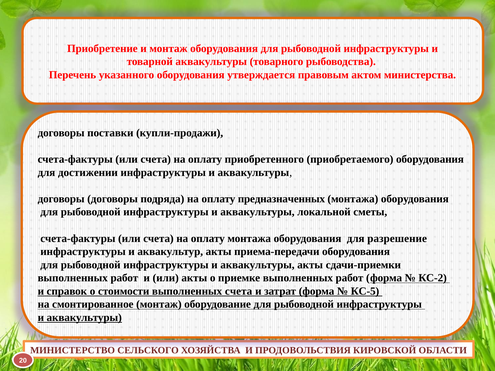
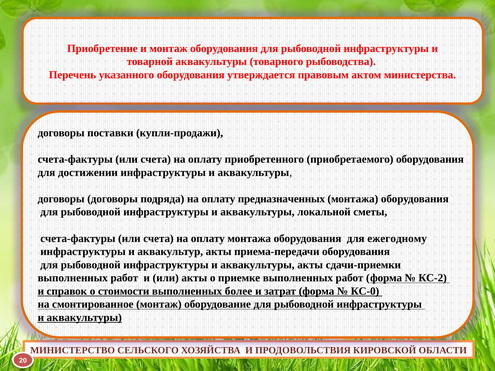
разрешение: разрешение -> ежегодному (397, 239)
выполненных счета: счета -> более (239, 291)
КС-5: КС-5 -> КС-0 (365, 291)
